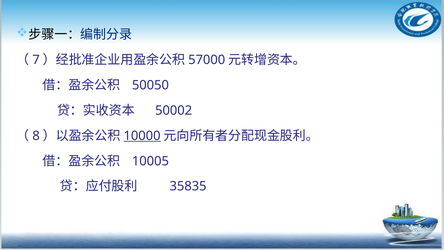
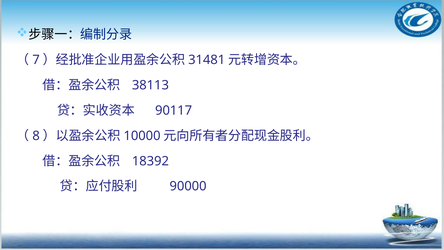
57000: 57000 -> 31481 (207, 60)
50050: 50050 -> 38113 (150, 85)
50002: 50002 -> 90117 (174, 110)
10000 underline: present -> none (142, 136)
10005: 10005 -> 18392 (150, 161)
35835: 35835 -> 90000 (188, 186)
